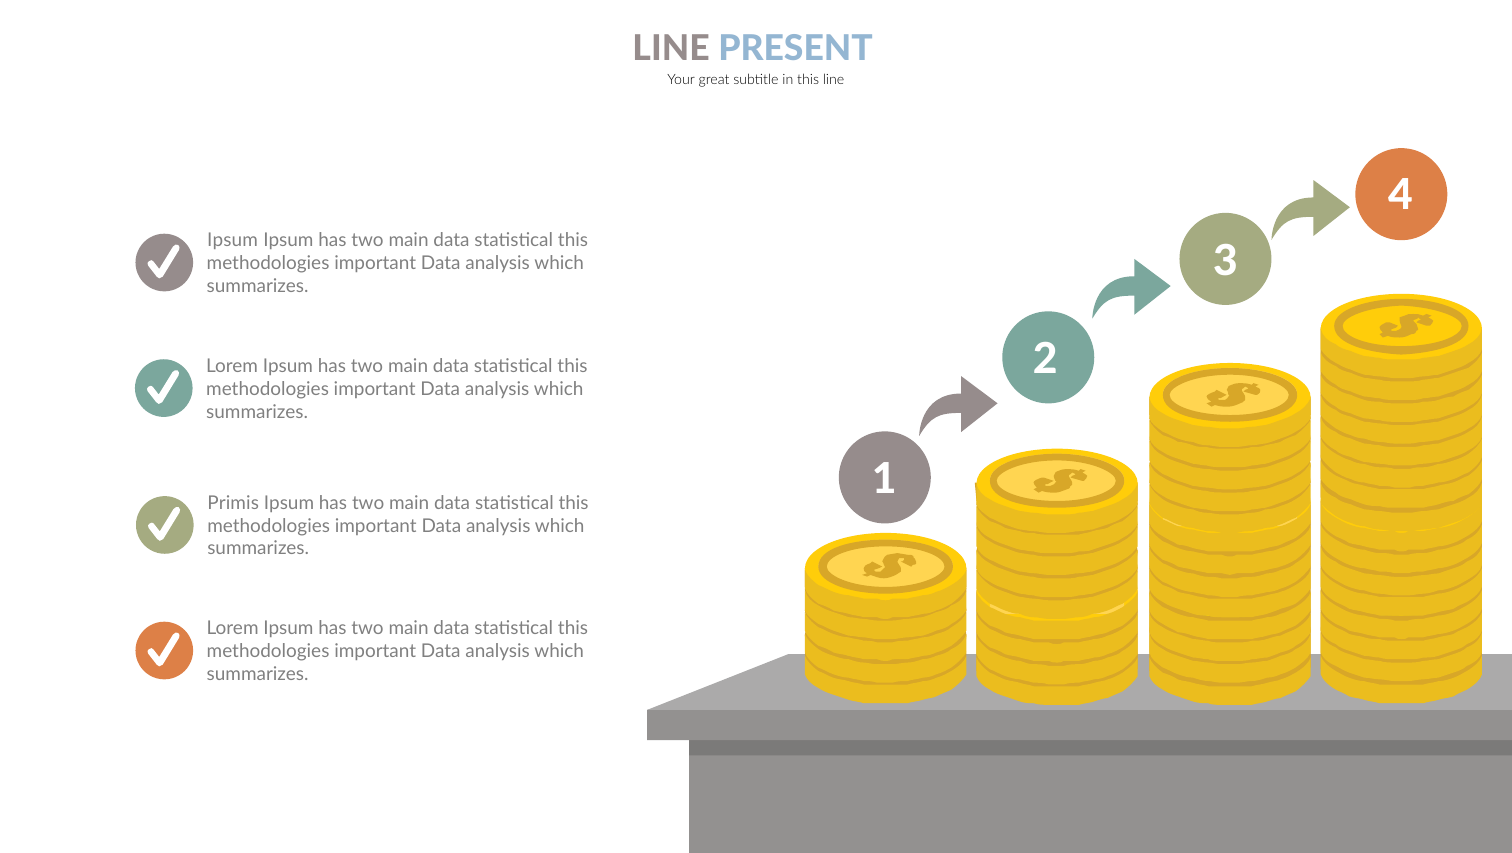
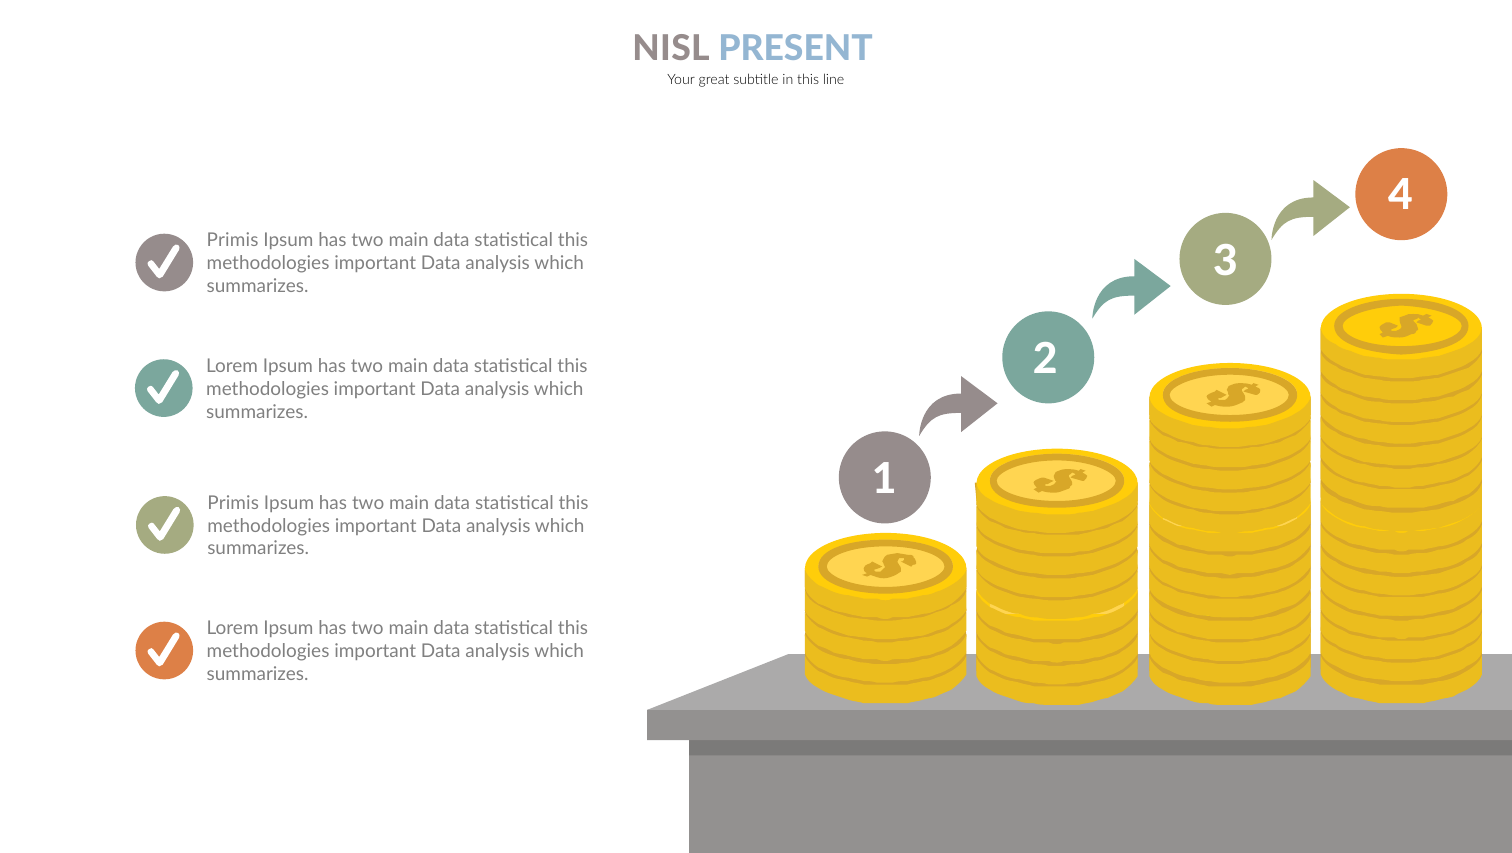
LINE: LINE -> NISL (671, 49)
Ipsum: Ipsum -> Primis (233, 241)
